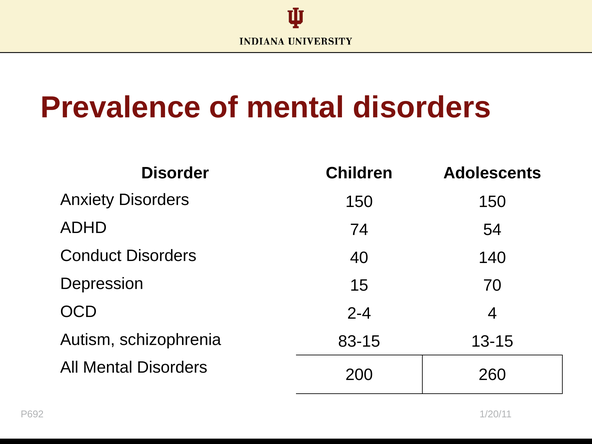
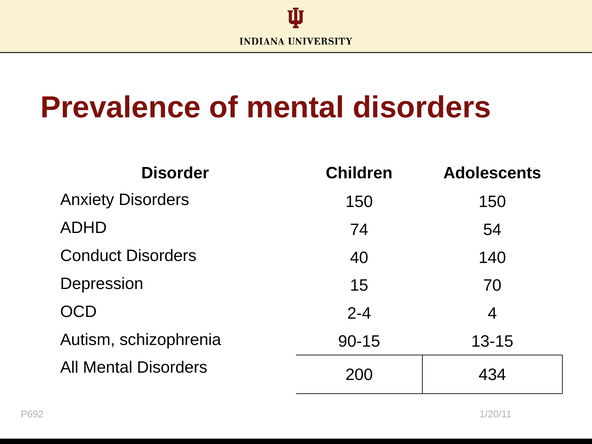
83-15: 83-15 -> 90-15 (359, 341)
260: 260 -> 434 (492, 375)
